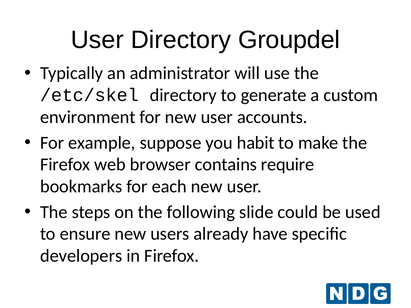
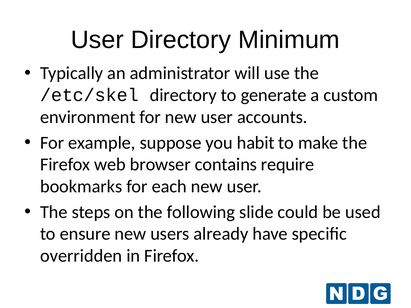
Groupdel: Groupdel -> Minimum (289, 40)
developers: developers -> overridden (81, 256)
